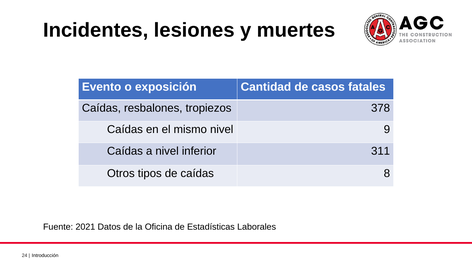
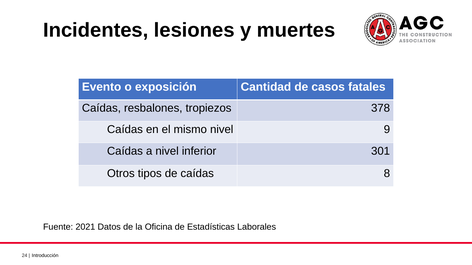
311: 311 -> 301 (381, 151)
